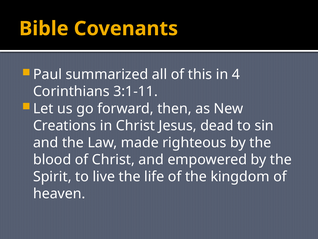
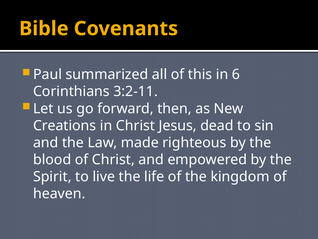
4: 4 -> 6 (236, 74)
3:1-11: 3:1-11 -> 3:2-11 (136, 91)
